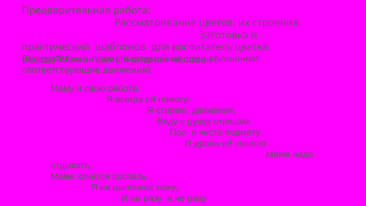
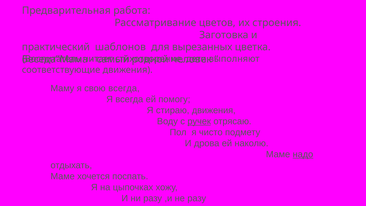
для воспитатель: воспитатель -> вырезанных (202, 47)
свою работа: работа -> всегда (124, 88)
надо underline: none -> present (303, 154)
